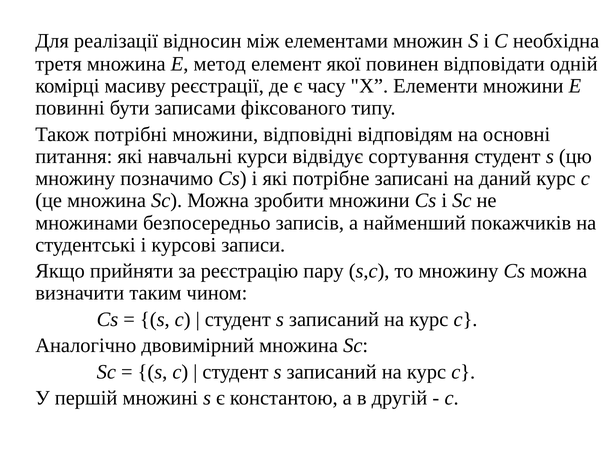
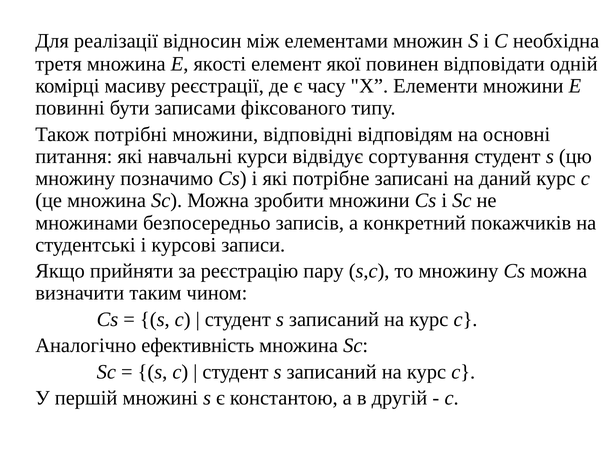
метод: метод -> якості (220, 64)
найменший: найменший -> конкретний (415, 223)
двовимірний: двовимірний -> ефективність (198, 345)
